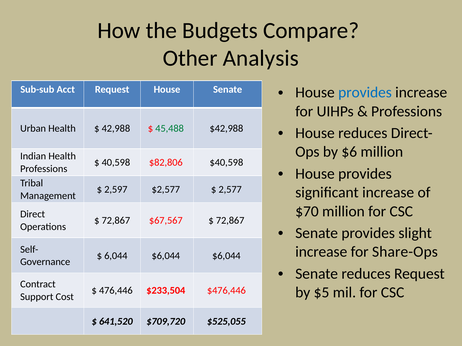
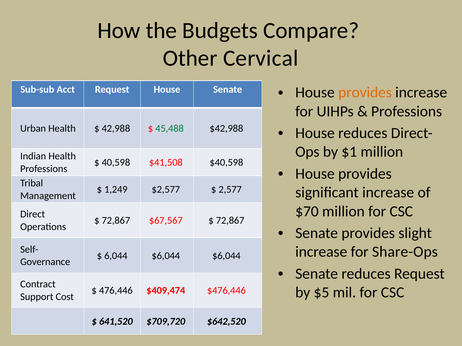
Analysis: Analysis -> Cervical (261, 58)
provides colour: blue -> orange (365, 93)
$6: $6 -> $1 (349, 152)
$82,806: $82,806 -> $41,508 (166, 163)
2,597: 2,597 -> 1,249 (116, 190)
$233,504: $233,504 -> $409,474 (166, 291)
$525,055: $525,055 -> $642,520 (226, 322)
